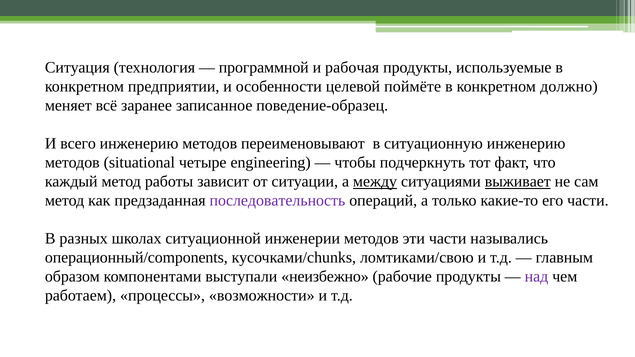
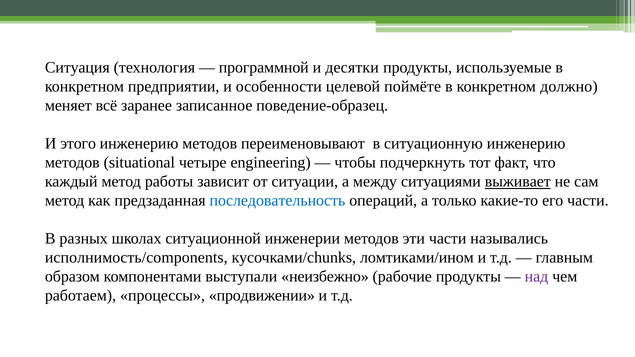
рабочая: рабочая -> десятки (352, 67)
всего: всего -> этого (78, 144)
между underline: present -> none (375, 182)
последовательность colour: purple -> blue (277, 201)
операционный/components: операционный/components -> исполнимость/components (136, 258)
ломтиками/свою: ломтиками/свою -> ломтиками/ином (417, 258)
возможности: возможности -> продвижении (262, 296)
